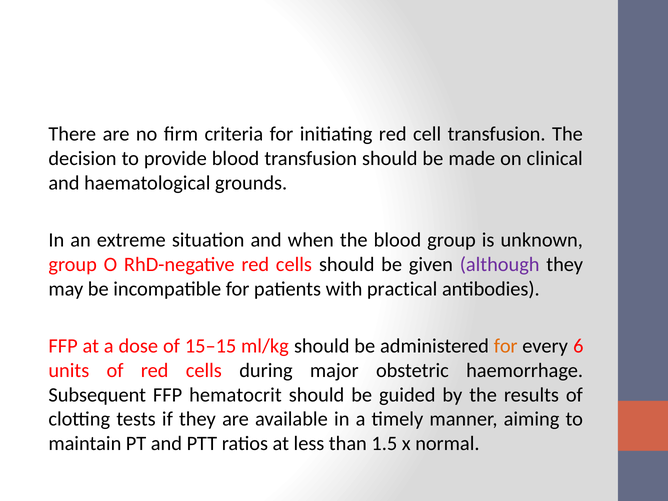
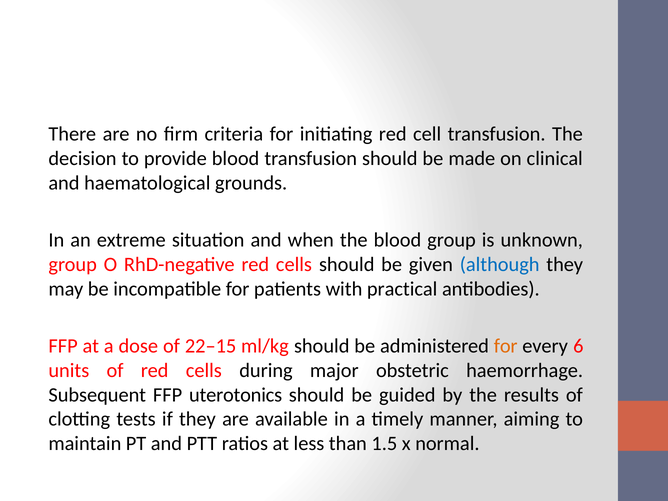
although colour: purple -> blue (500, 264)
15–15: 15–15 -> 22–15 (211, 346)
hematocrit: hematocrit -> uterotonics (236, 395)
